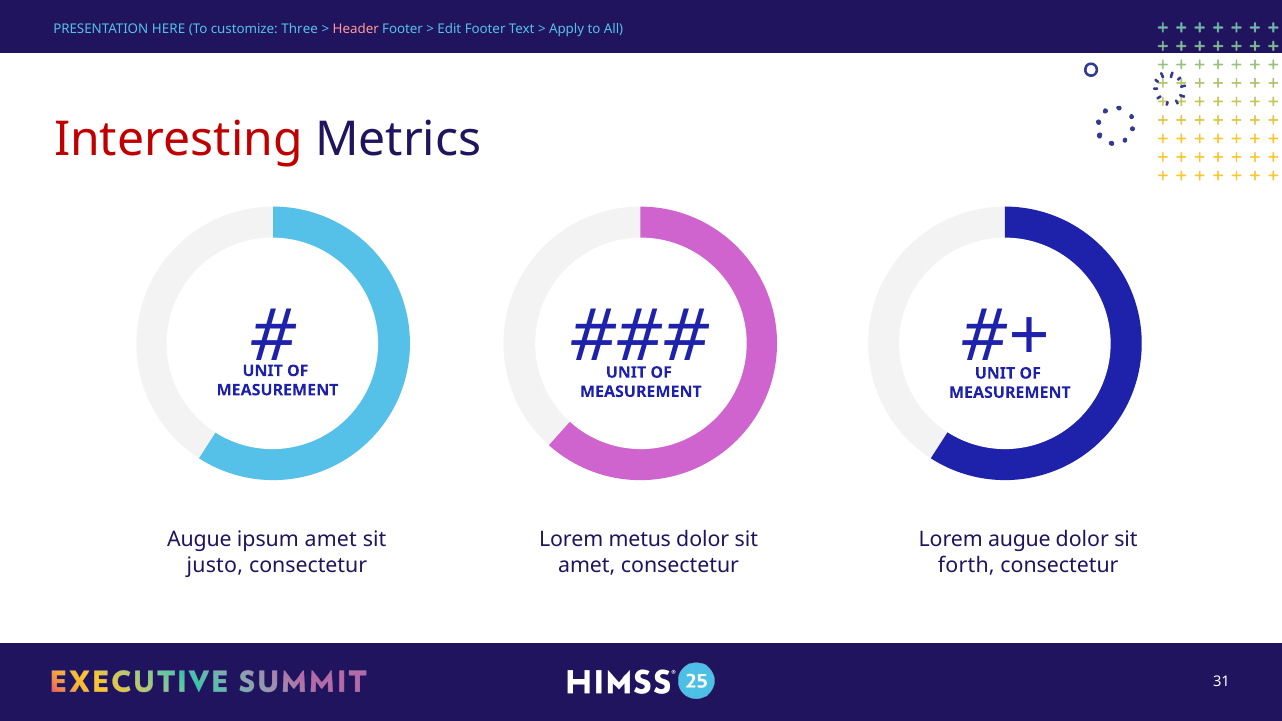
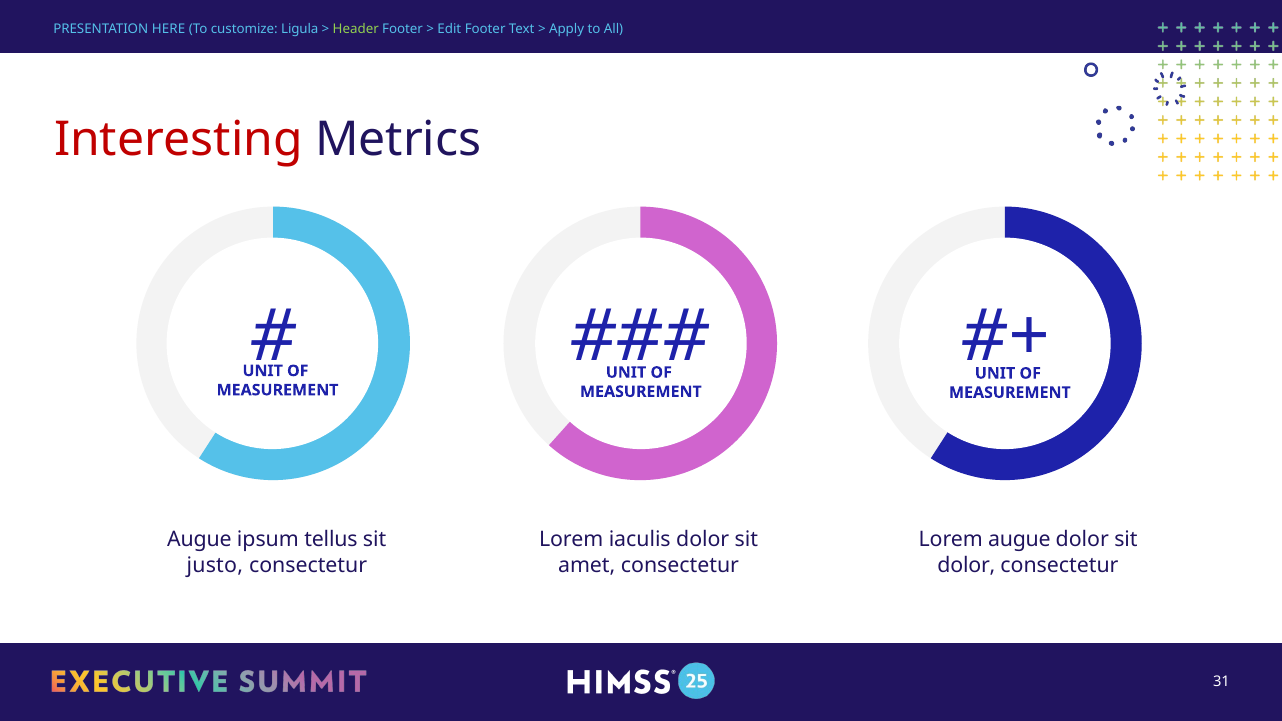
Three: Three -> Ligula (300, 29)
Header colour: pink -> light green (356, 29)
ipsum amet: amet -> tellus (331, 540)
metus: metus -> iaculis (640, 540)
forth: forth -> dolor (966, 565)
